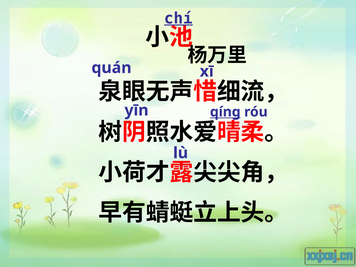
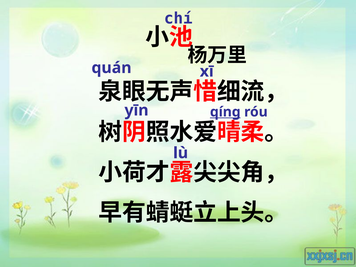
chí underline: present -> none (178, 18)
